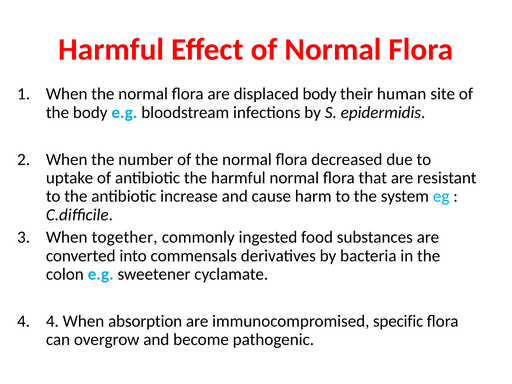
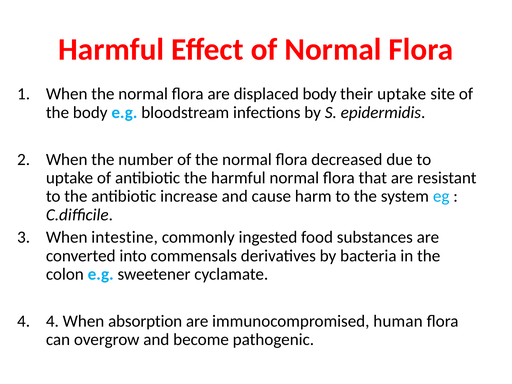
their human: human -> uptake (402, 94)
together: together -> intestine (125, 237)
specific: specific -> human (398, 321)
